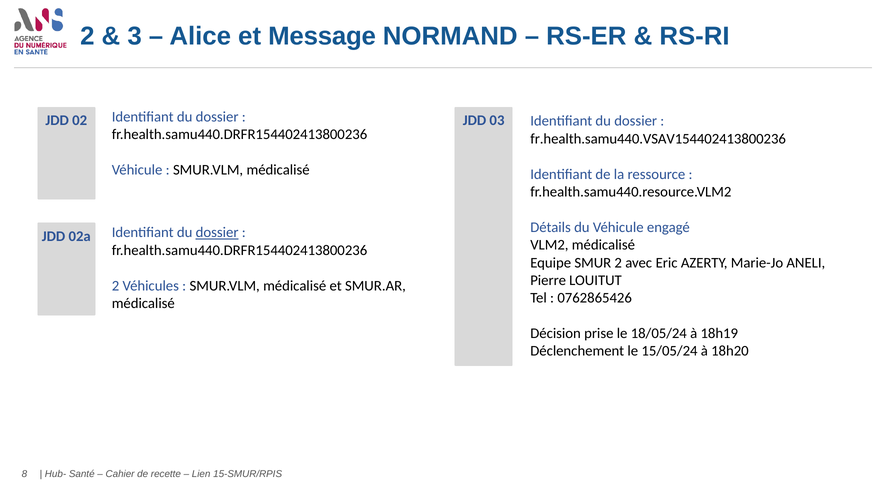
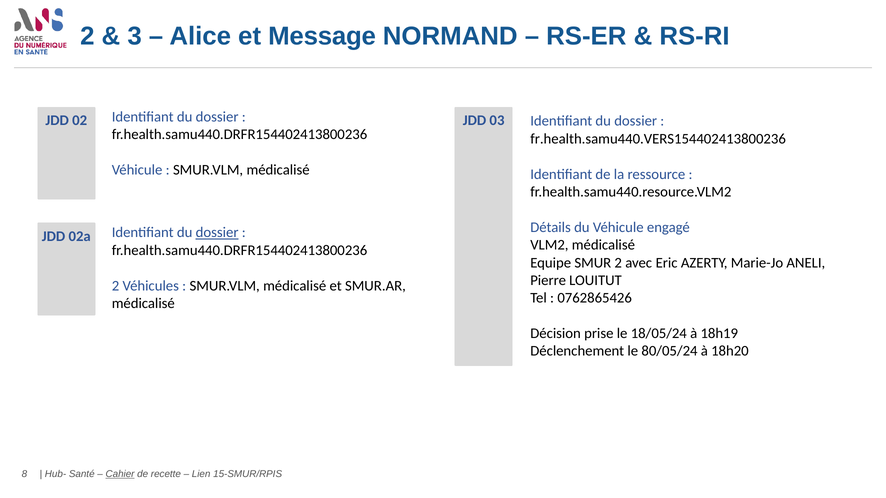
fr.health.samu440.VSAV154402413800236: fr.health.samu440.VSAV154402413800236 -> fr.health.samu440.VERS154402413800236 (658, 139)
15/05/24: 15/05/24 -> 80/05/24 (670, 351)
Cahier underline: none -> present (120, 474)
